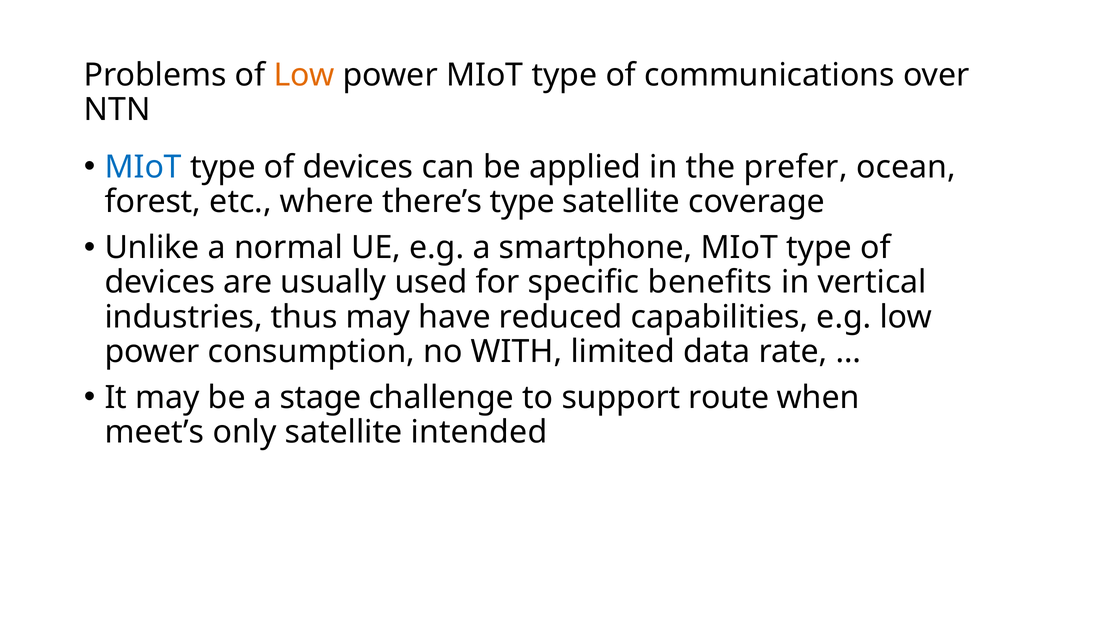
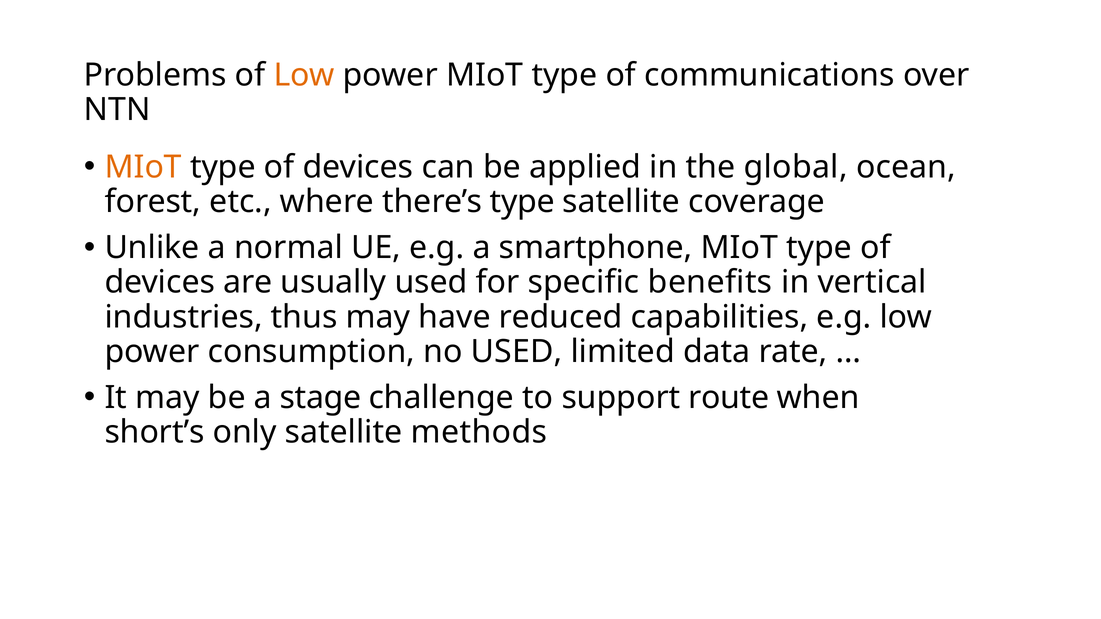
MIoT colour: blue -> orange (143, 167)
prefer: prefer -> global (796, 167)
no WITH: WITH -> USED (517, 352)
meet’s: meet’s -> short’s (155, 432)
intended: intended -> methods (479, 432)
